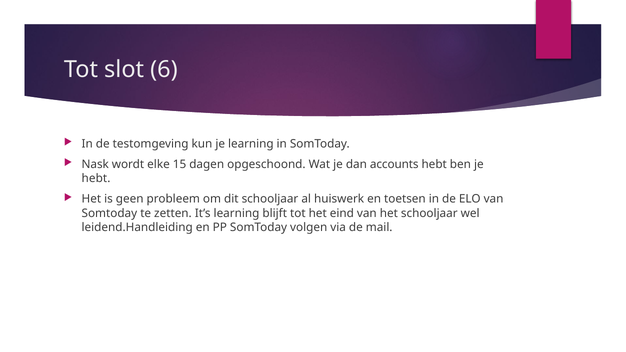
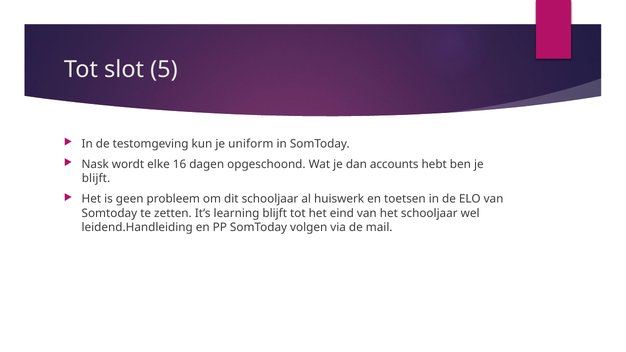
6: 6 -> 5 (164, 70)
je learning: learning -> uniform (251, 144)
15: 15 -> 16 (180, 164)
hebt: hebt -> blijft (96, 179)
